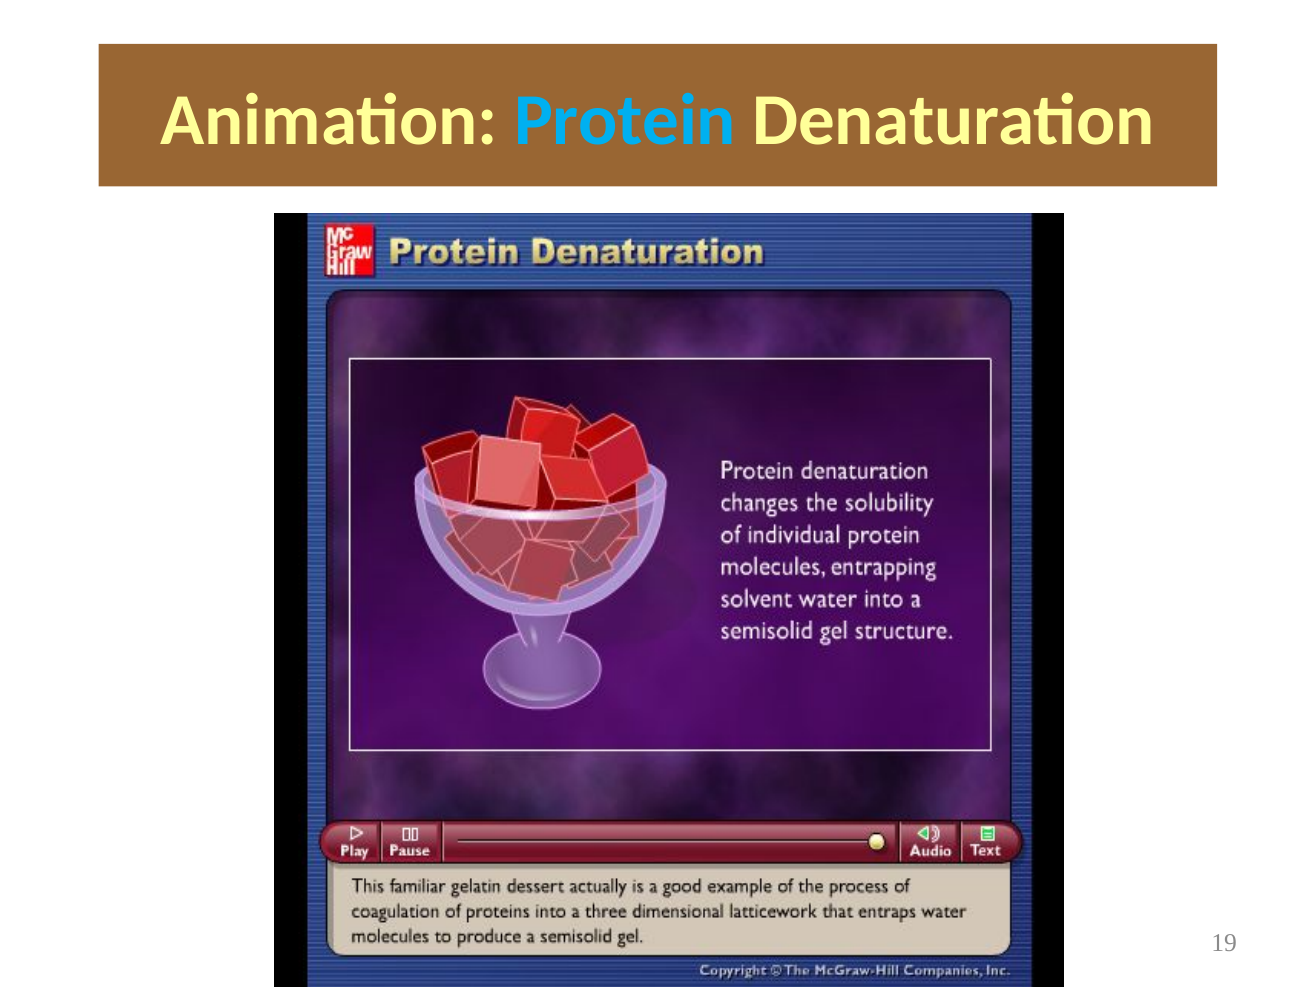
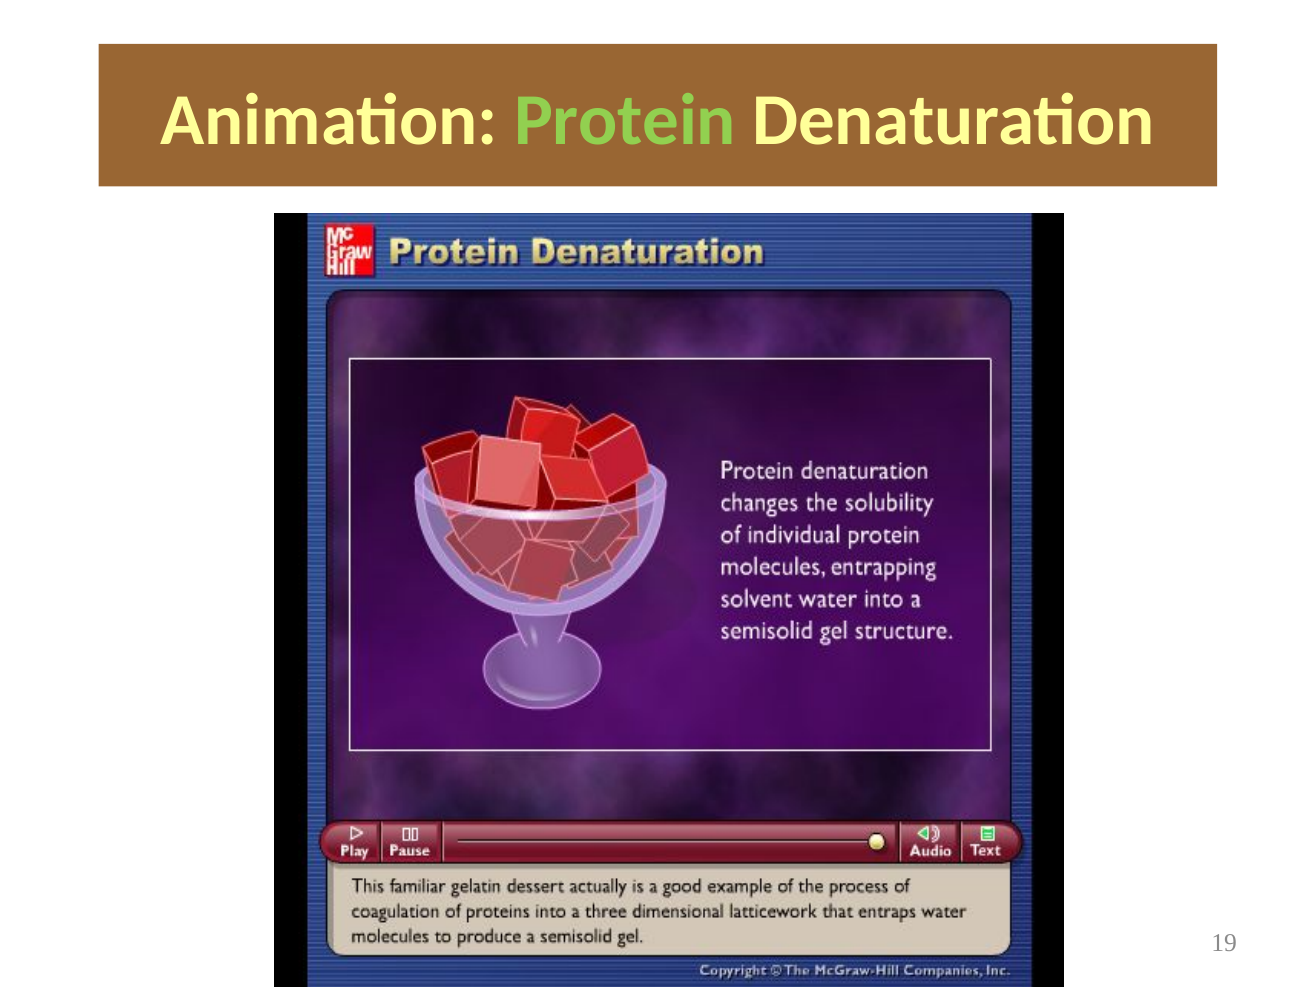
Protein colour: light blue -> light green (625, 120)
